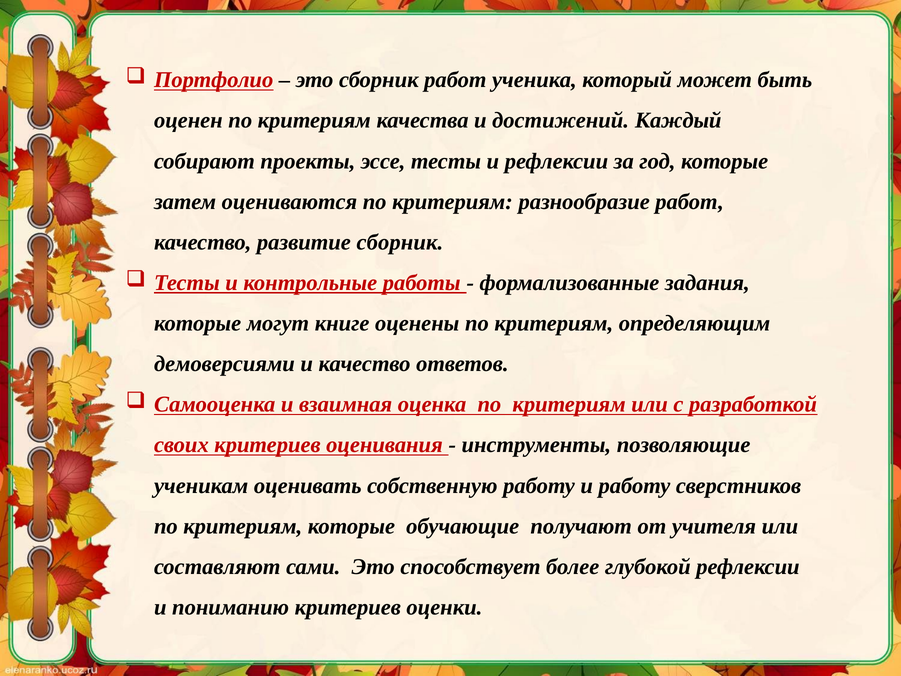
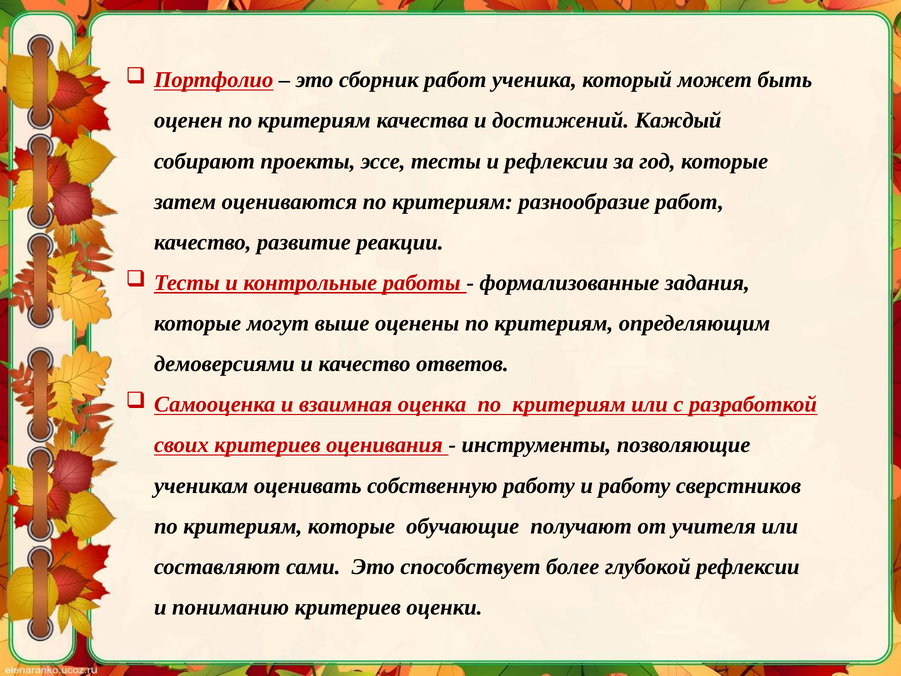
развитие сборник: сборник -> реакции (400, 242)
книге: книге -> выше (342, 323)
